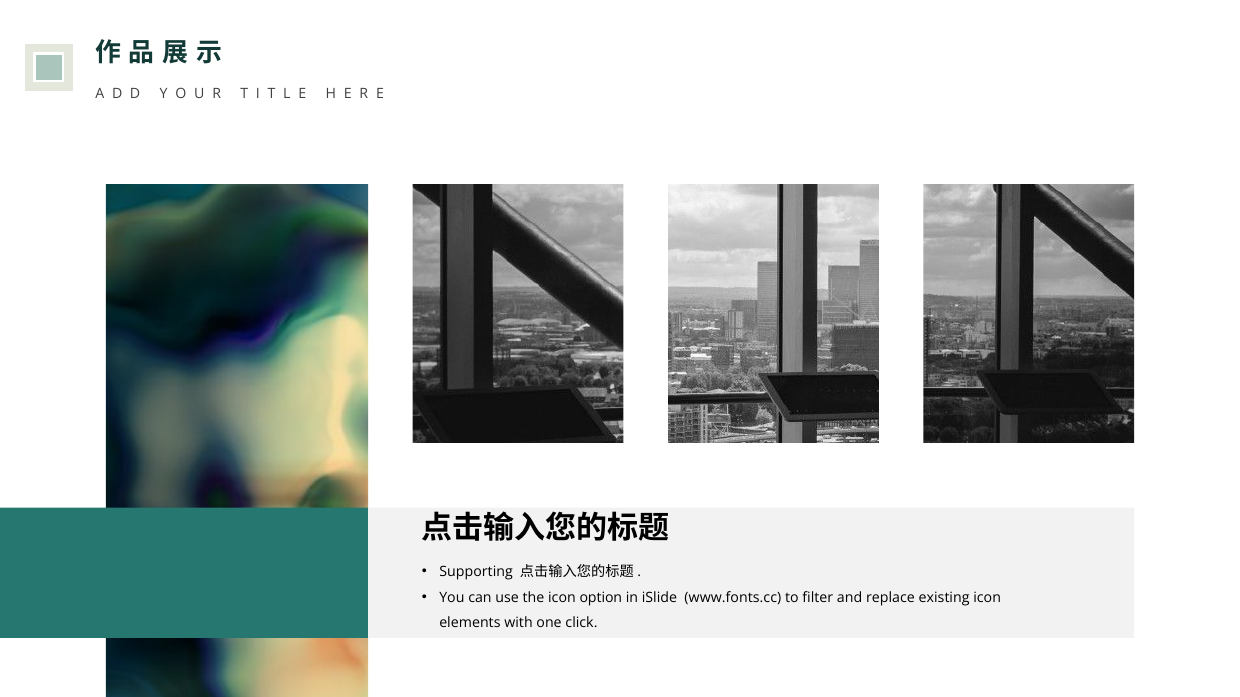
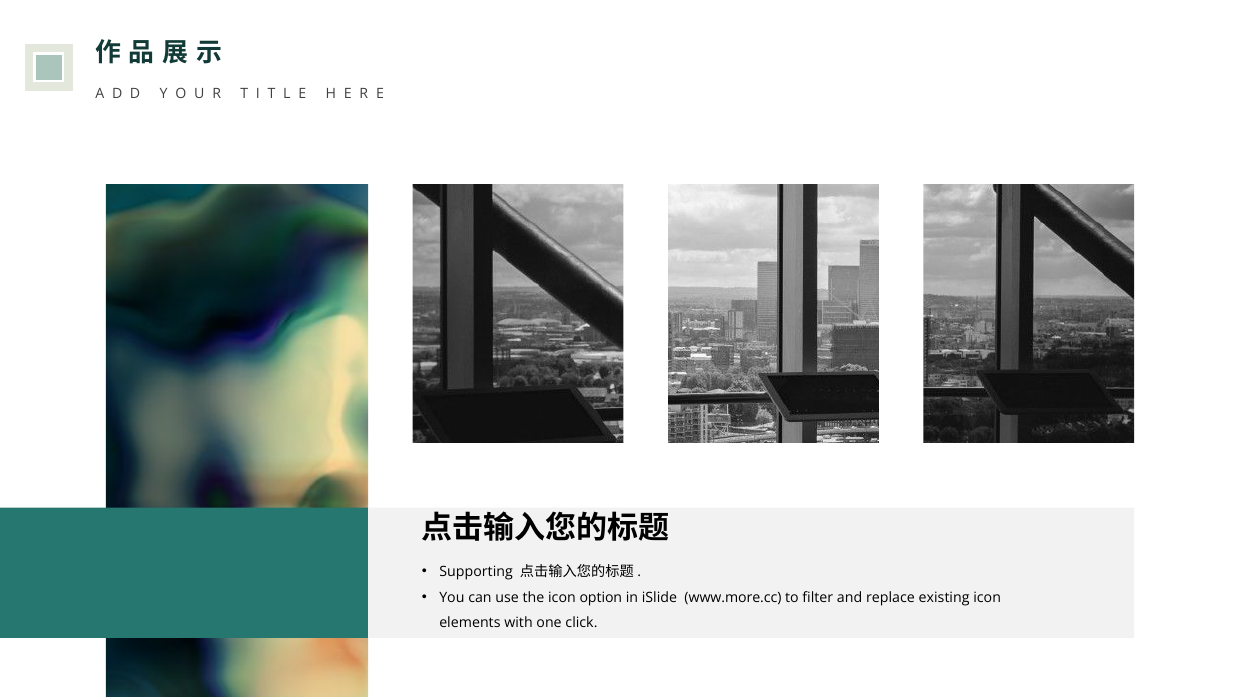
www.fonts.cc: www.fonts.cc -> www.more.cc (733, 598)
